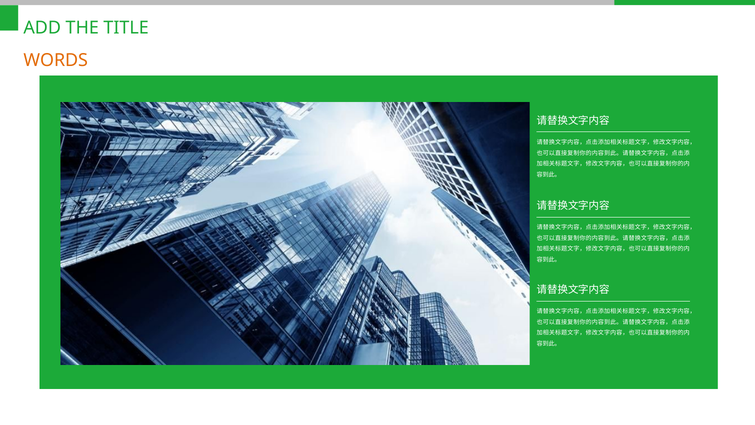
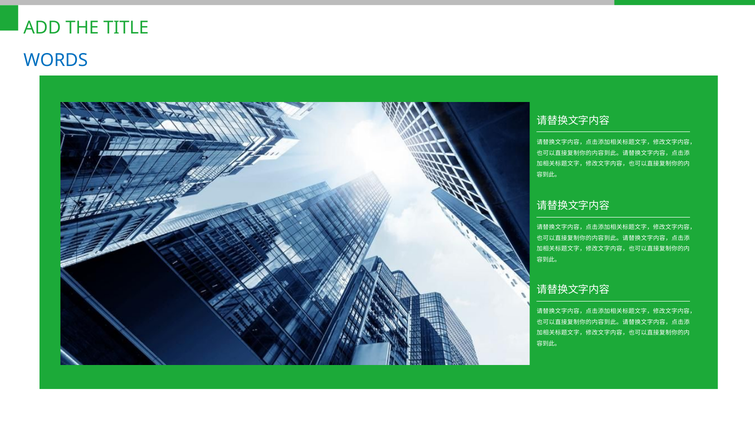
WORDS colour: orange -> blue (56, 60)
